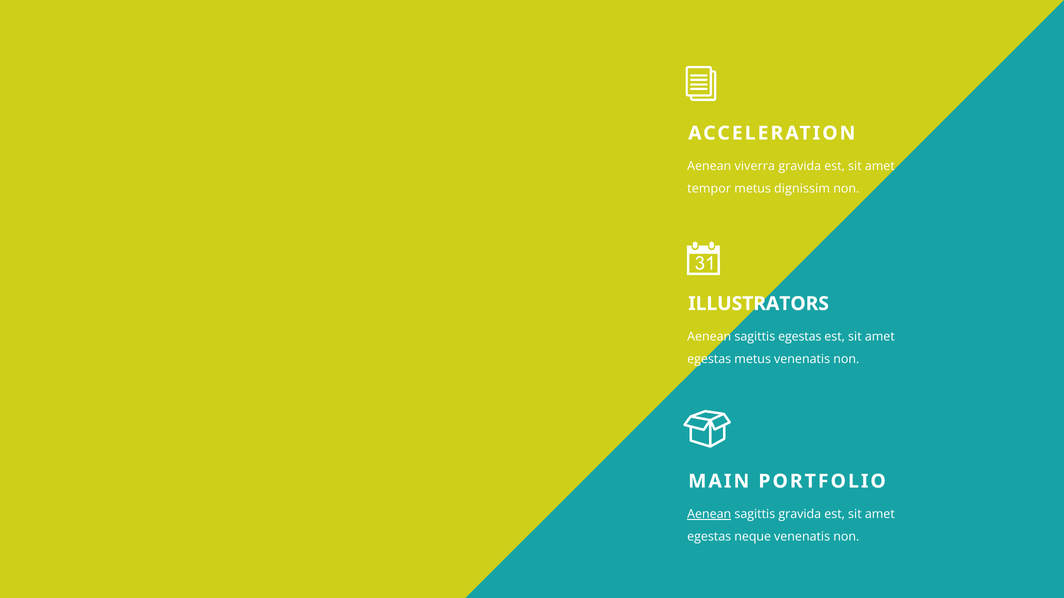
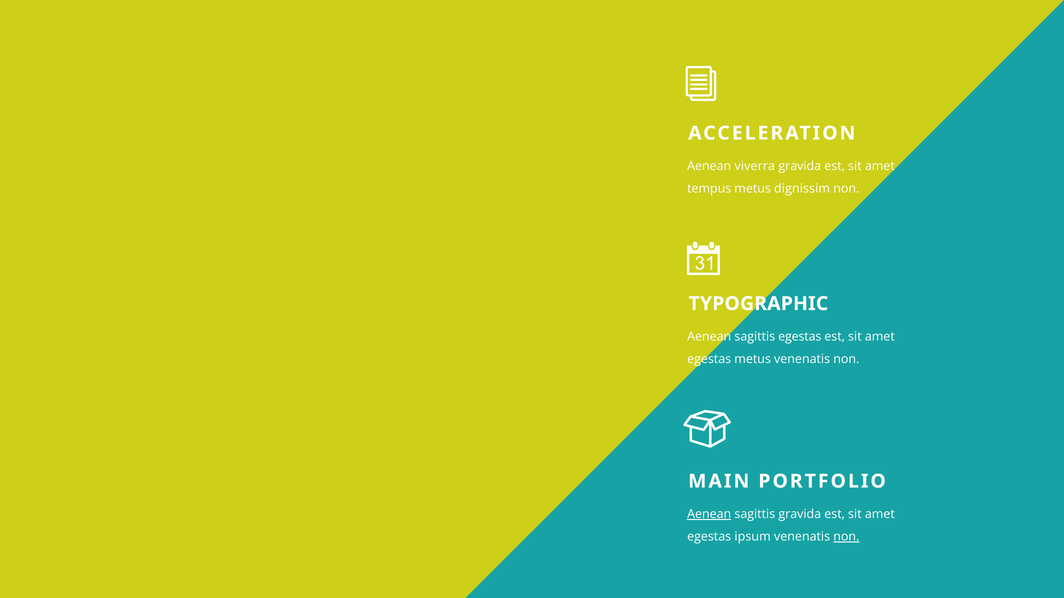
tempor: tempor -> tempus (709, 189)
ILLUSTRATORS: ILLUSTRATORS -> TYPOGRAPHIC (758, 304)
neque: neque -> ipsum (753, 537)
non underline: none -> present (846, 537)
